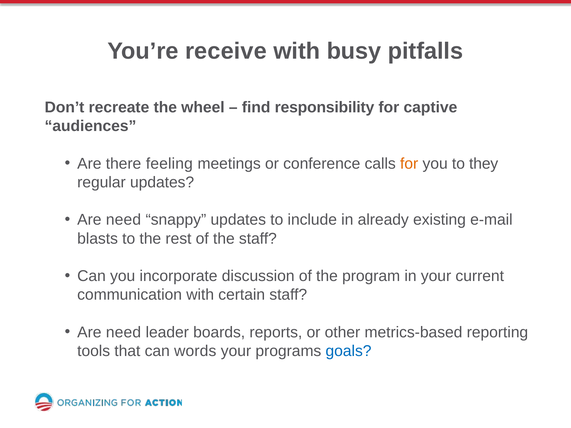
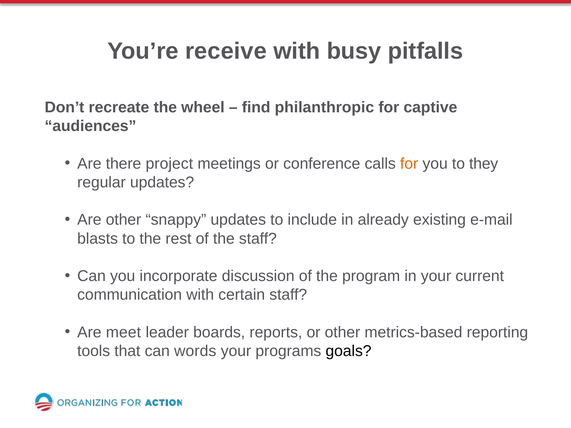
responsibility: responsibility -> philanthropic (324, 107)
feeling: feeling -> project (169, 164)
need: need -> other (124, 220)
need: need -> meet (123, 332)
goals colour: blue -> black (349, 351)
